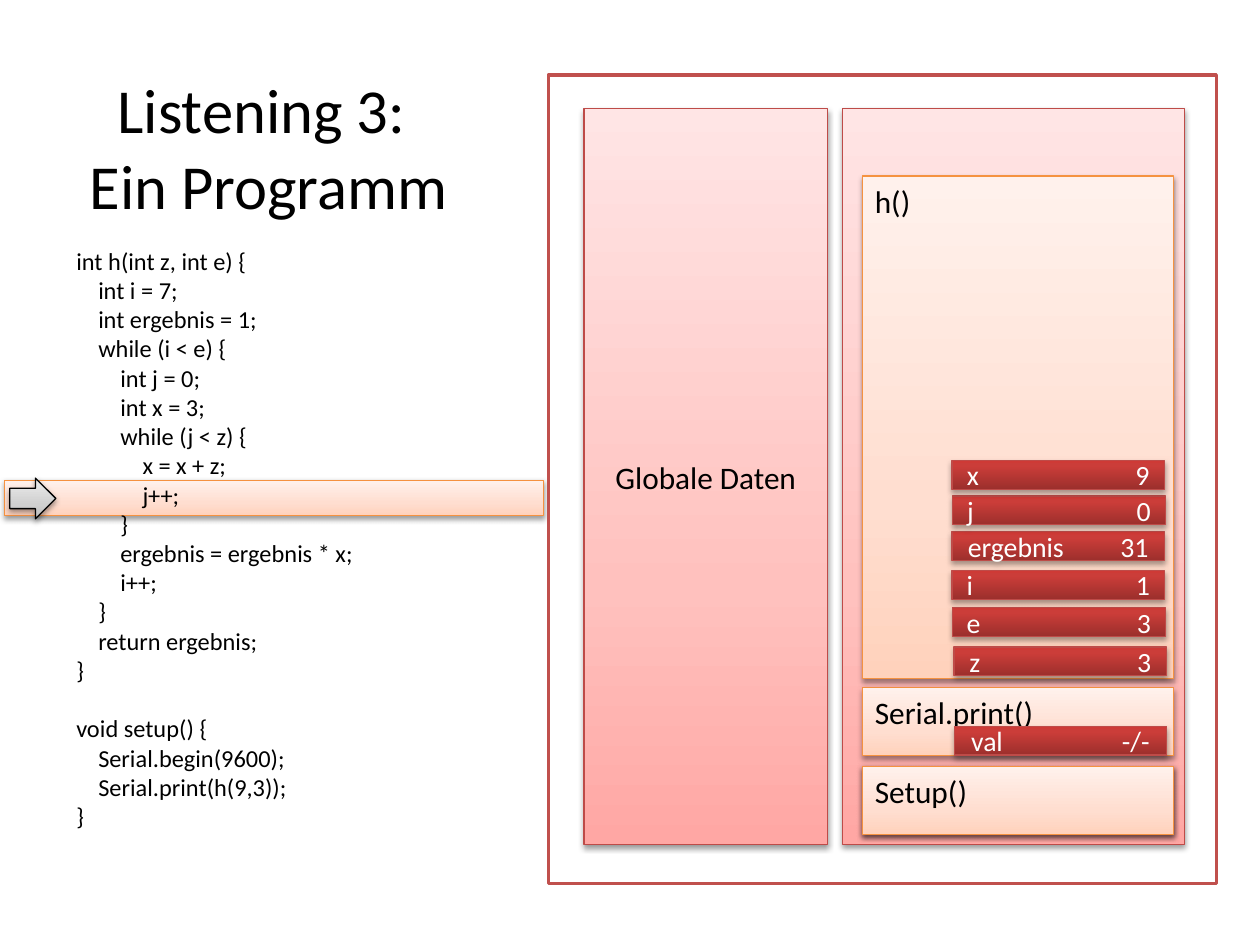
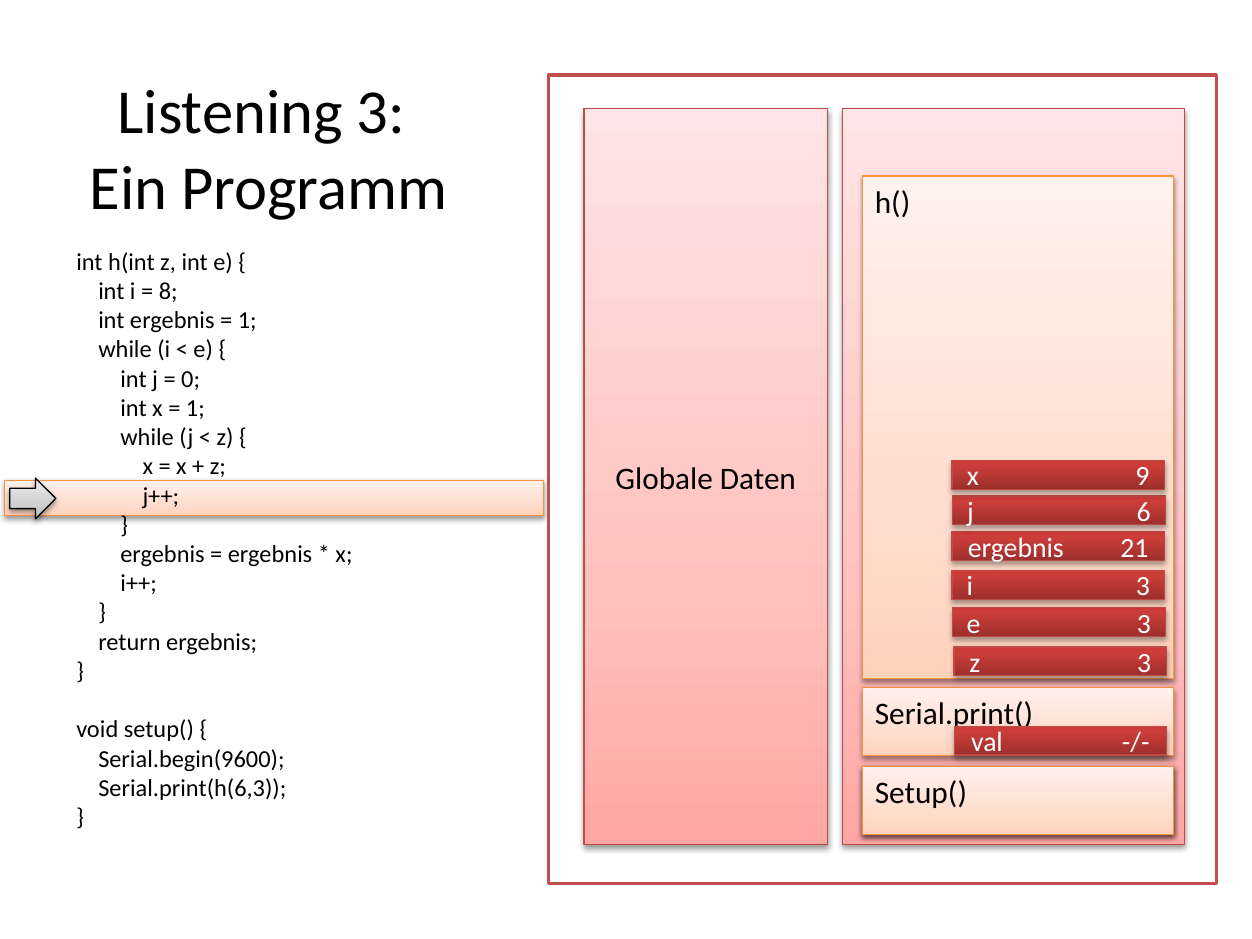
7: 7 -> 8 (168, 291)
3: 3 -> 1 (195, 408)
j 0: 0 -> 6 (1144, 512)
31: 31 -> 21 (1134, 548)
i 1: 1 -> 3 (1143, 587)
Serial.print(h(9,3: Serial.print(h(9,3 -> Serial.print(h(6,3 (192, 788)
